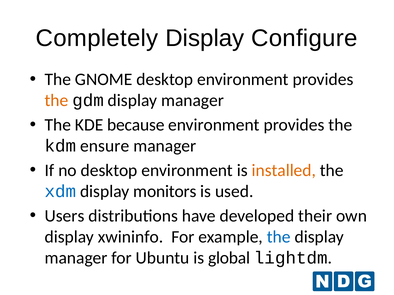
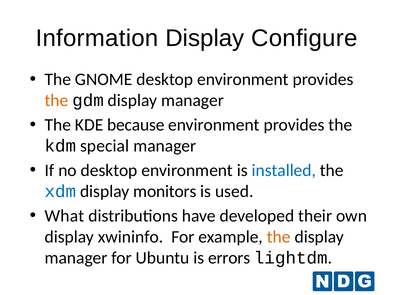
Completely: Completely -> Information (97, 38)
ensure: ensure -> special (105, 146)
installed colour: orange -> blue (284, 171)
Users: Users -> What (64, 216)
the colour: blue -> orange (279, 237)
global: global -> errors (229, 258)
